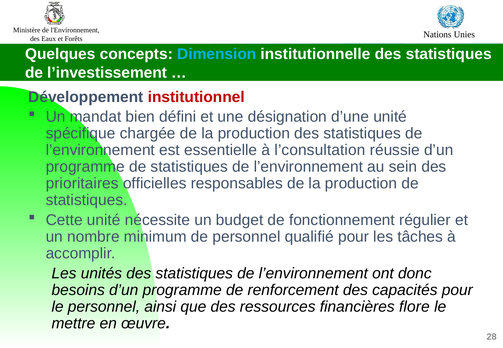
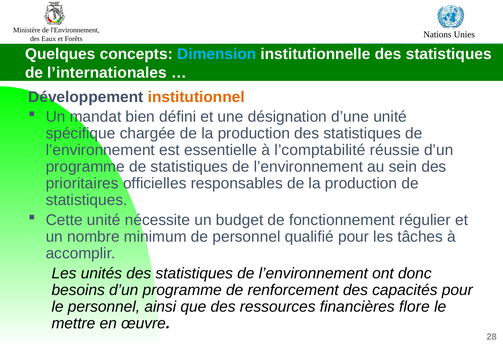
l’investissement: l’investissement -> l’internationales (107, 73)
institutionnel colour: red -> orange (196, 97)
l’consultation: l’consultation -> l’comptabilité (320, 150)
